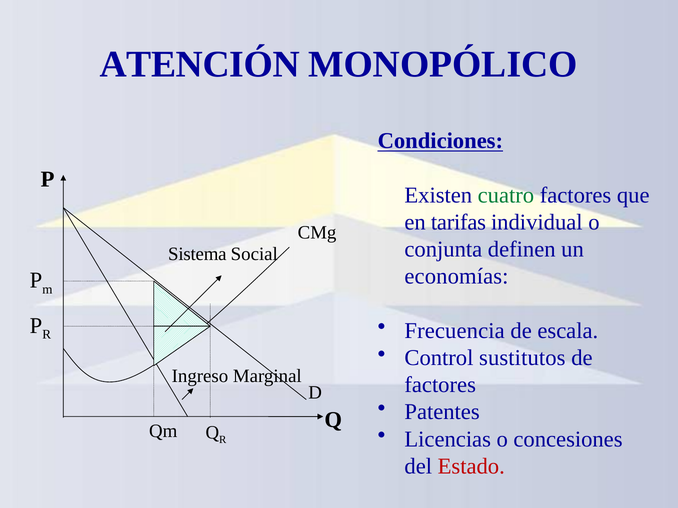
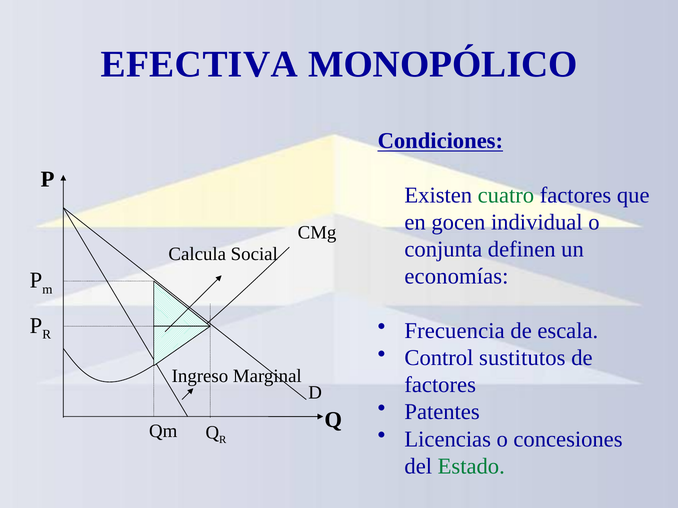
ATENCIÓN: ATENCIÓN -> EFECTIVA (199, 64)
tarifas: tarifas -> gocen (458, 223)
Sistema: Sistema -> Calcula (197, 254)
Estado colour: red -> green (471, 467)
